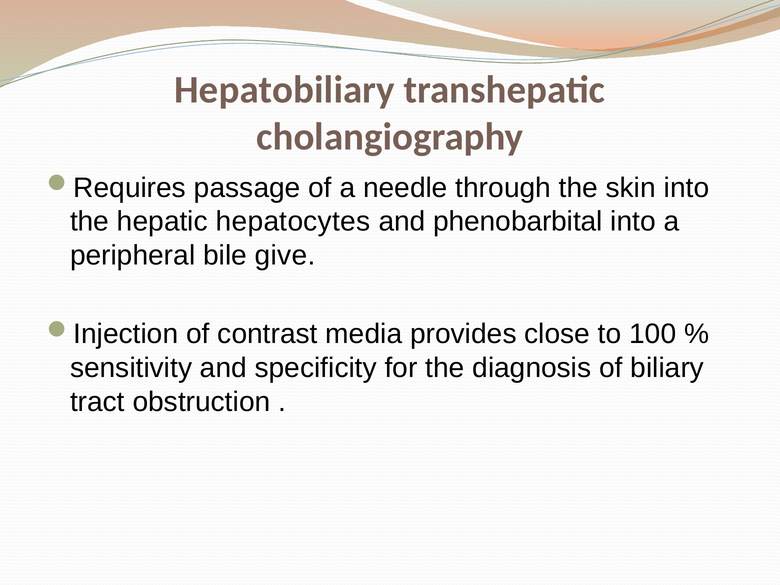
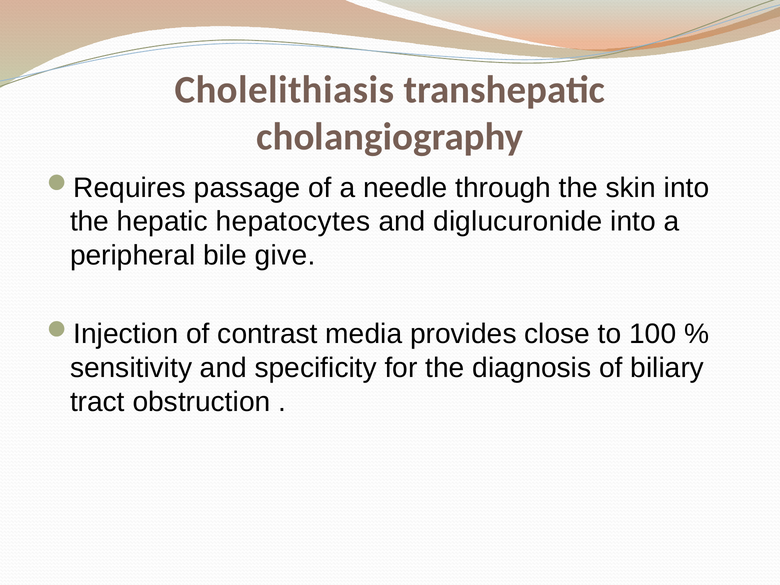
Hepatobiliary: Hepatobiliary -> Cholelithiasis (284, 90)
phenobarbital: phenobarbital -> diglucuronide (518, 222)
